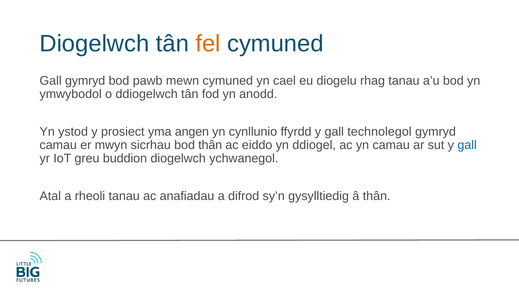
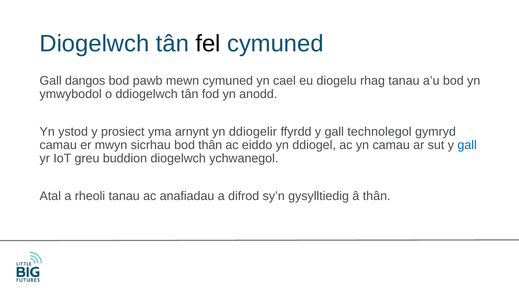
fel colour: orange -> black (208, 44)
Gall gymryd: gymryd -> dangos (85, 81)
angen: angen -> arnynt (192, 132)
cynllunio: cynllunio -> ddiogelir (253, 132)
